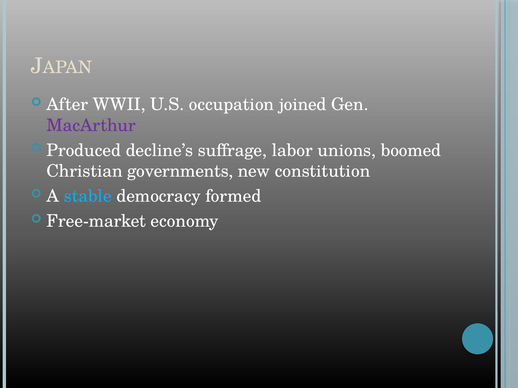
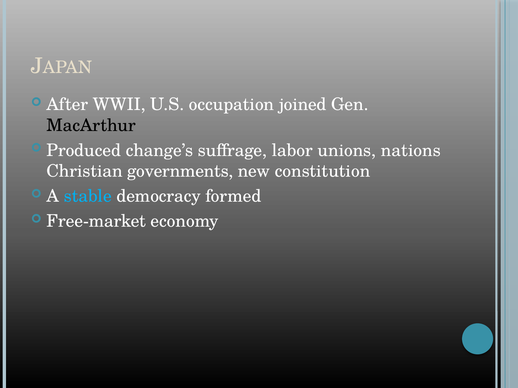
MacArthur colour: purple -> black (91, 125)
decline’s: decline’s -> change’s (159, 151)
boomed: boomed -> nations (411, 151)
